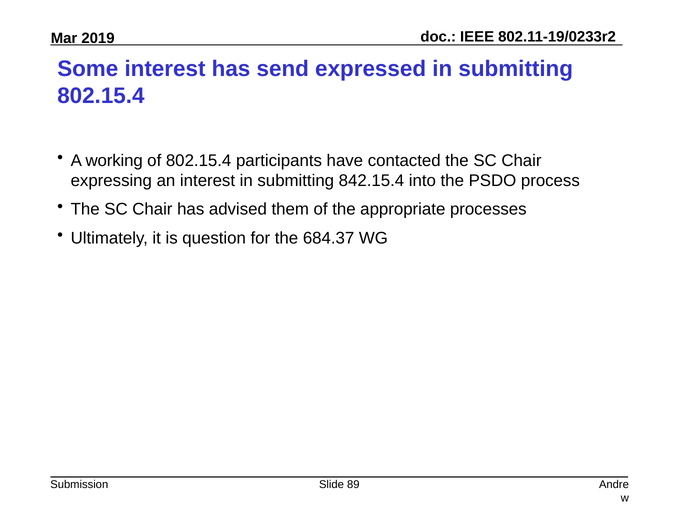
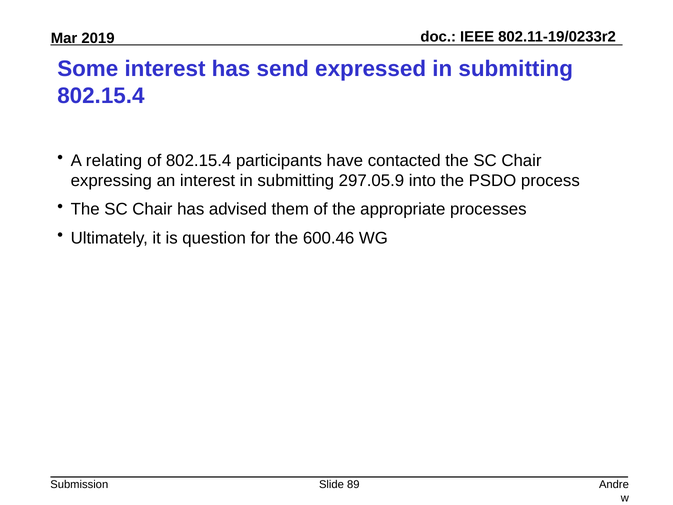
working: working -> relating (114, 160)
842.15.4: 842.15.4 -> 297.05.9 (371, 181)
684.37: 684.37 -> 600.46 (329, 238)
